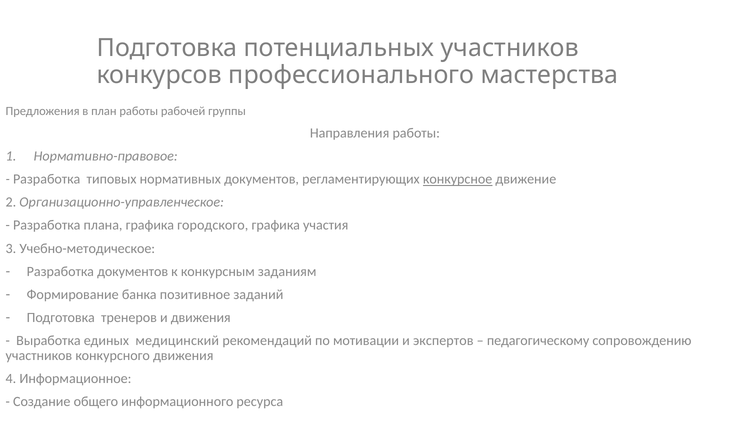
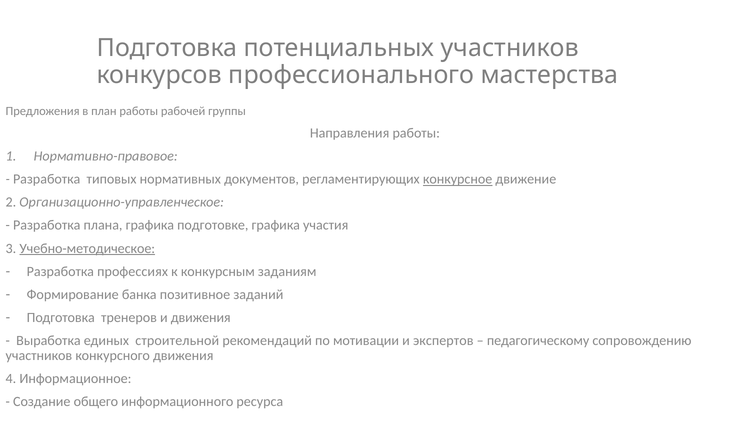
городского: городского -> подготовке (213, 225)
Учебно-методическое underline: none -> present (87, 248)
Разработка документов: документов -> профессиях (133, 271)
медицинский: медицинский -> строительной (177, 340)
